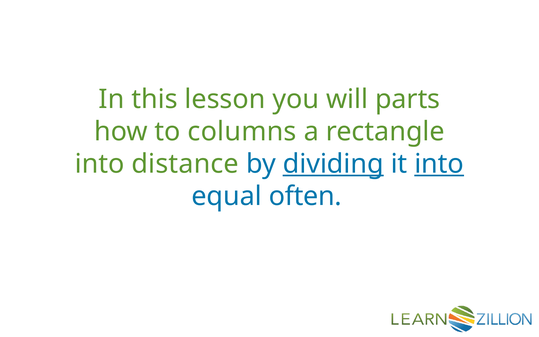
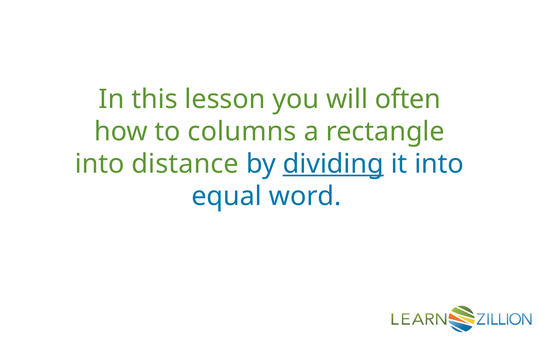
parts: parts -> often (408, 99)
into underline: present -> none (439, 164)
often: often -> word (305, 196)
